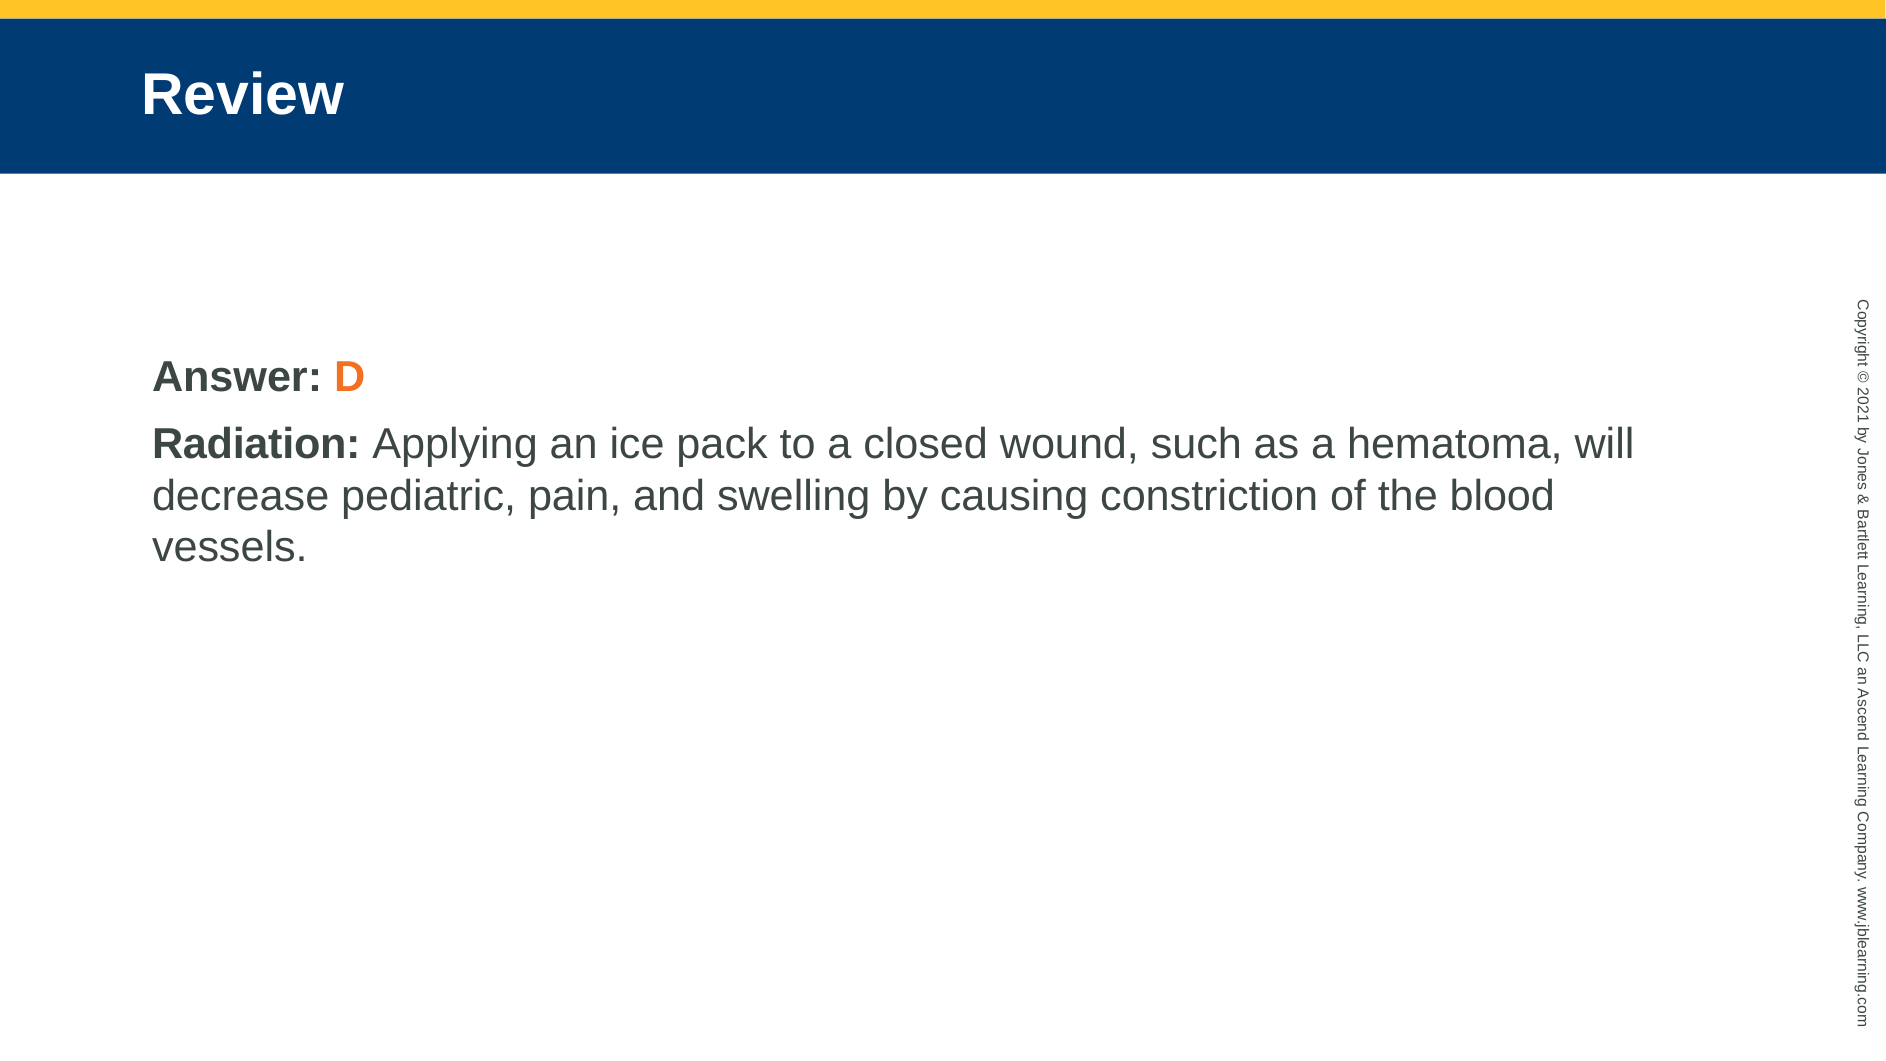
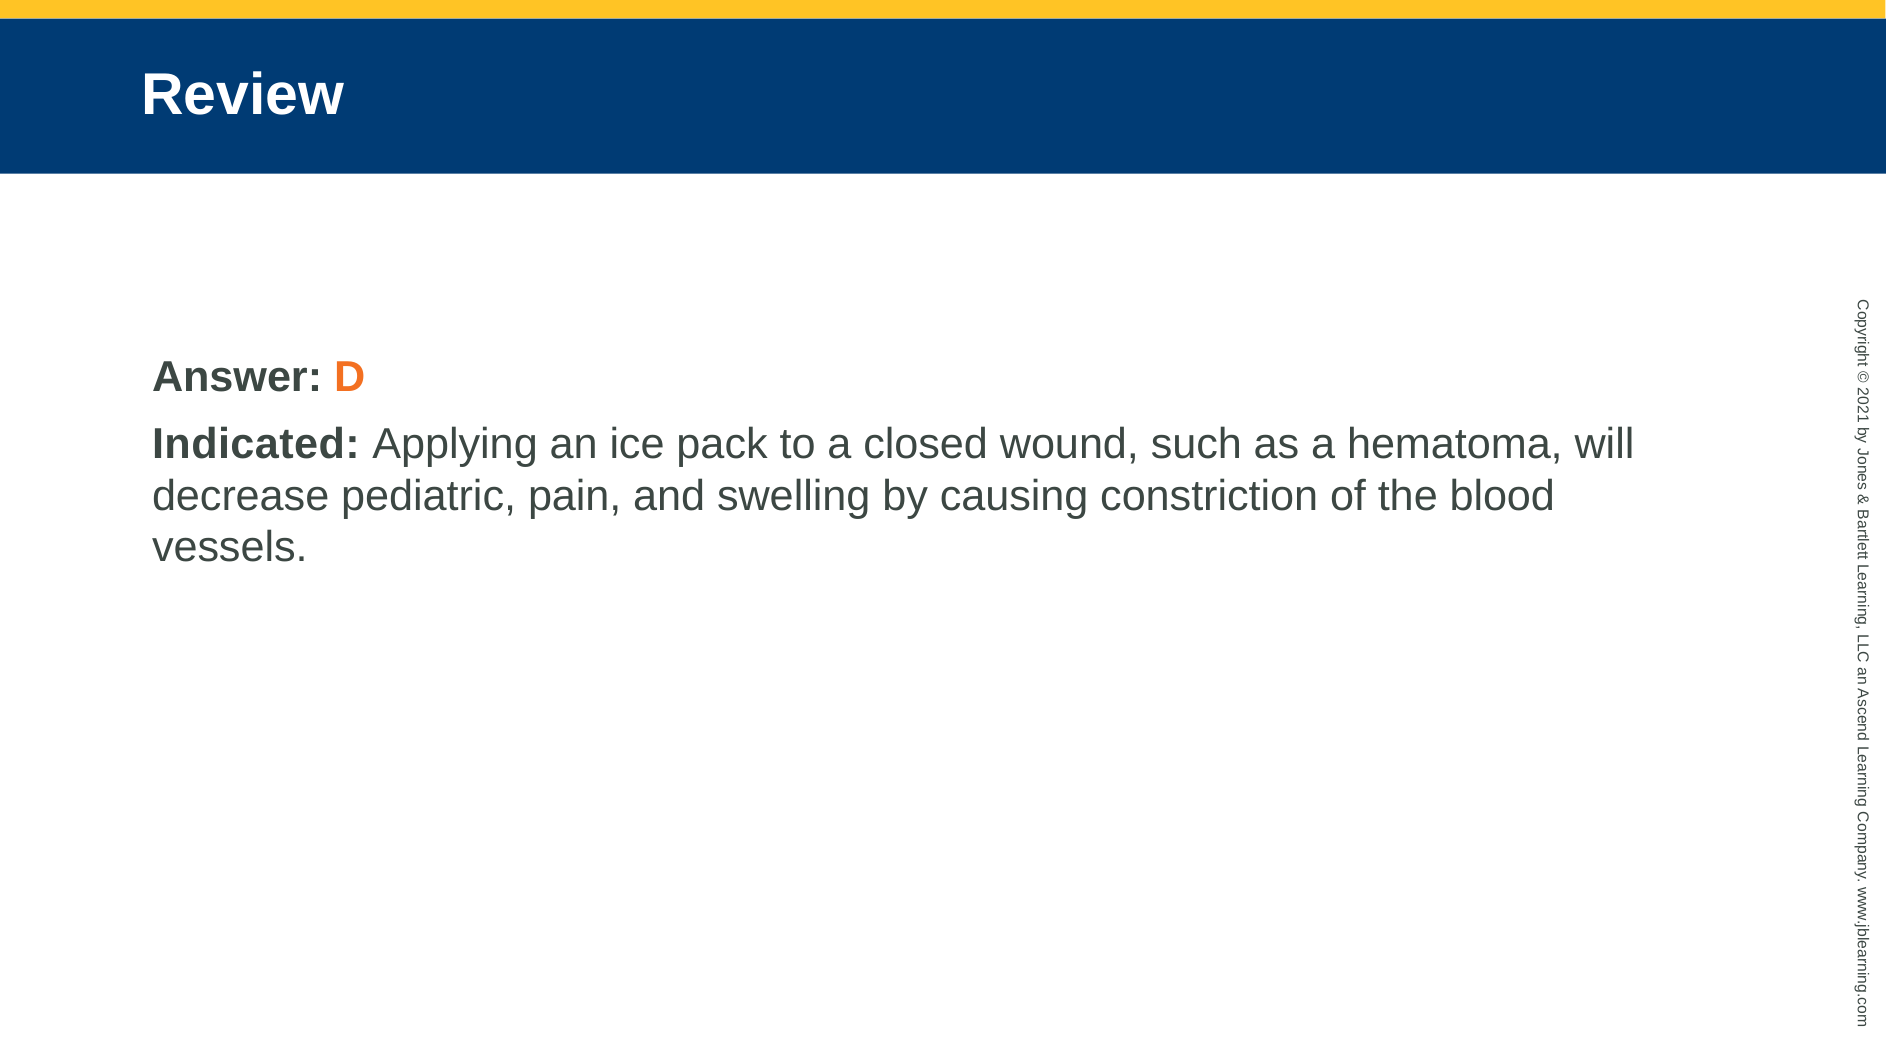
Radiation: Radiation -> Indicated (256, 444)
